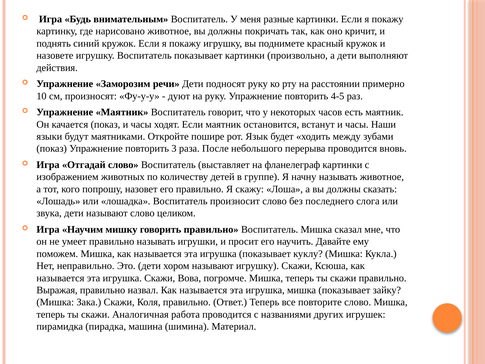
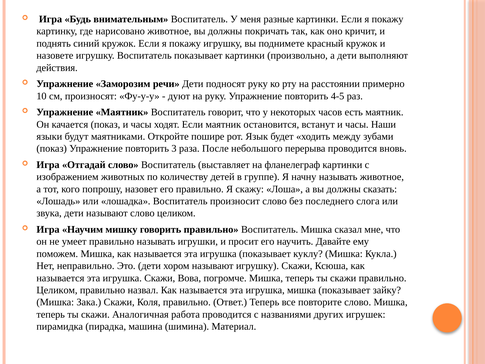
Выражая: Выражая -> Целиком (57, 290)
